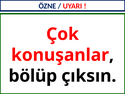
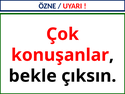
bölüp: bölüp -> bekle (33, 76)
